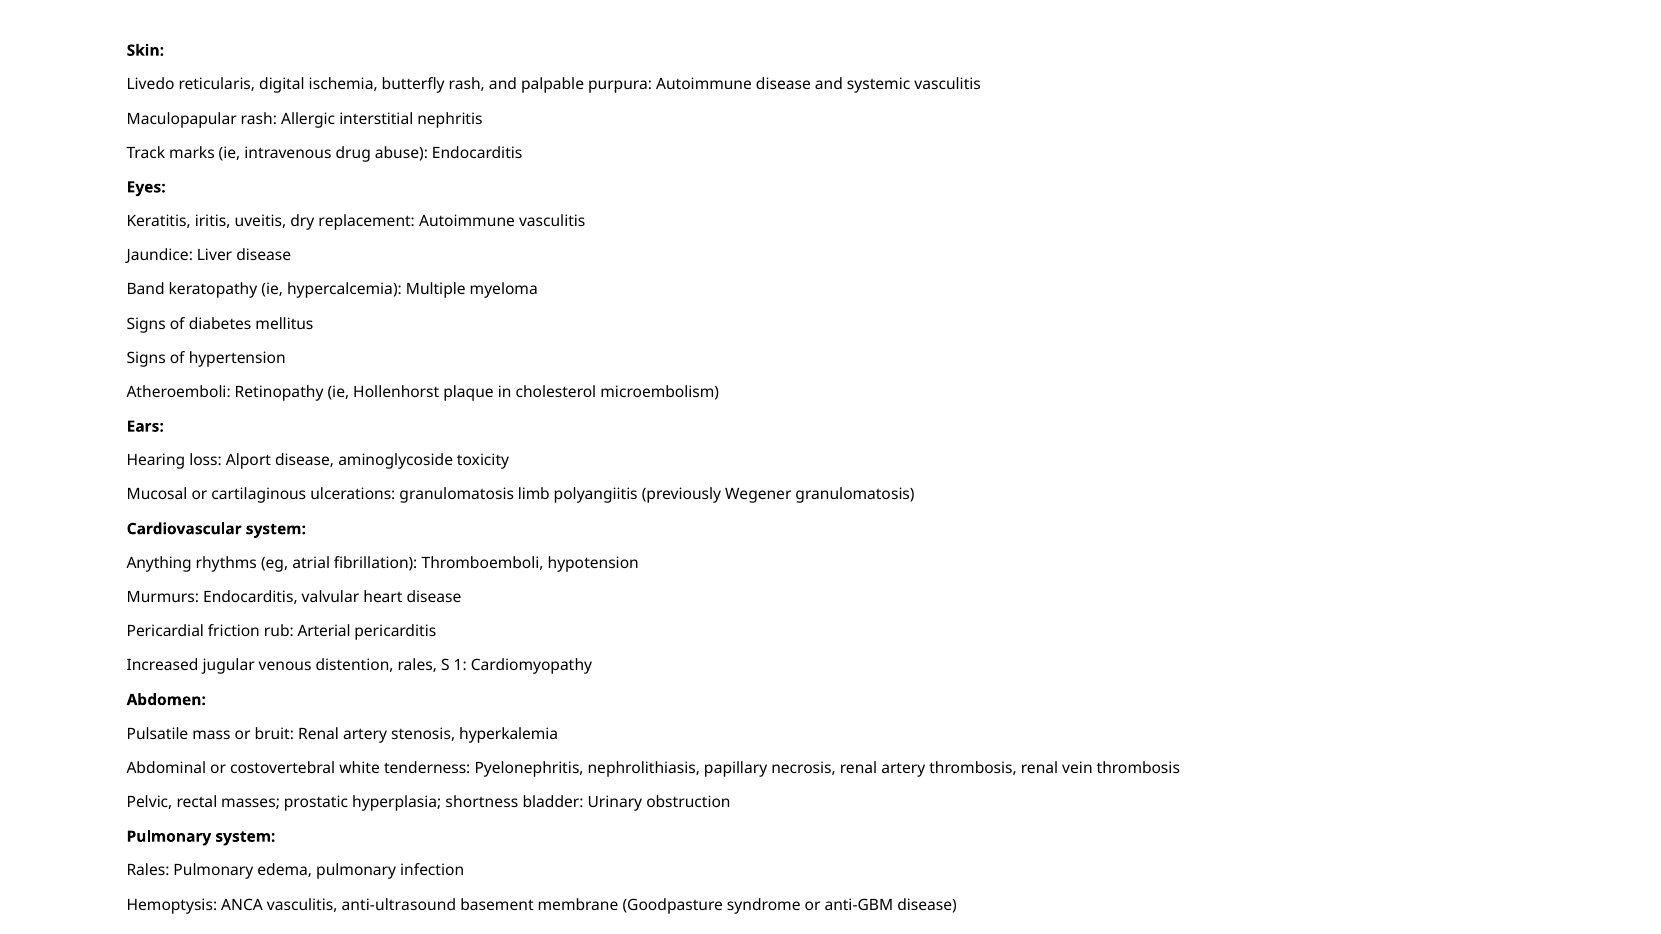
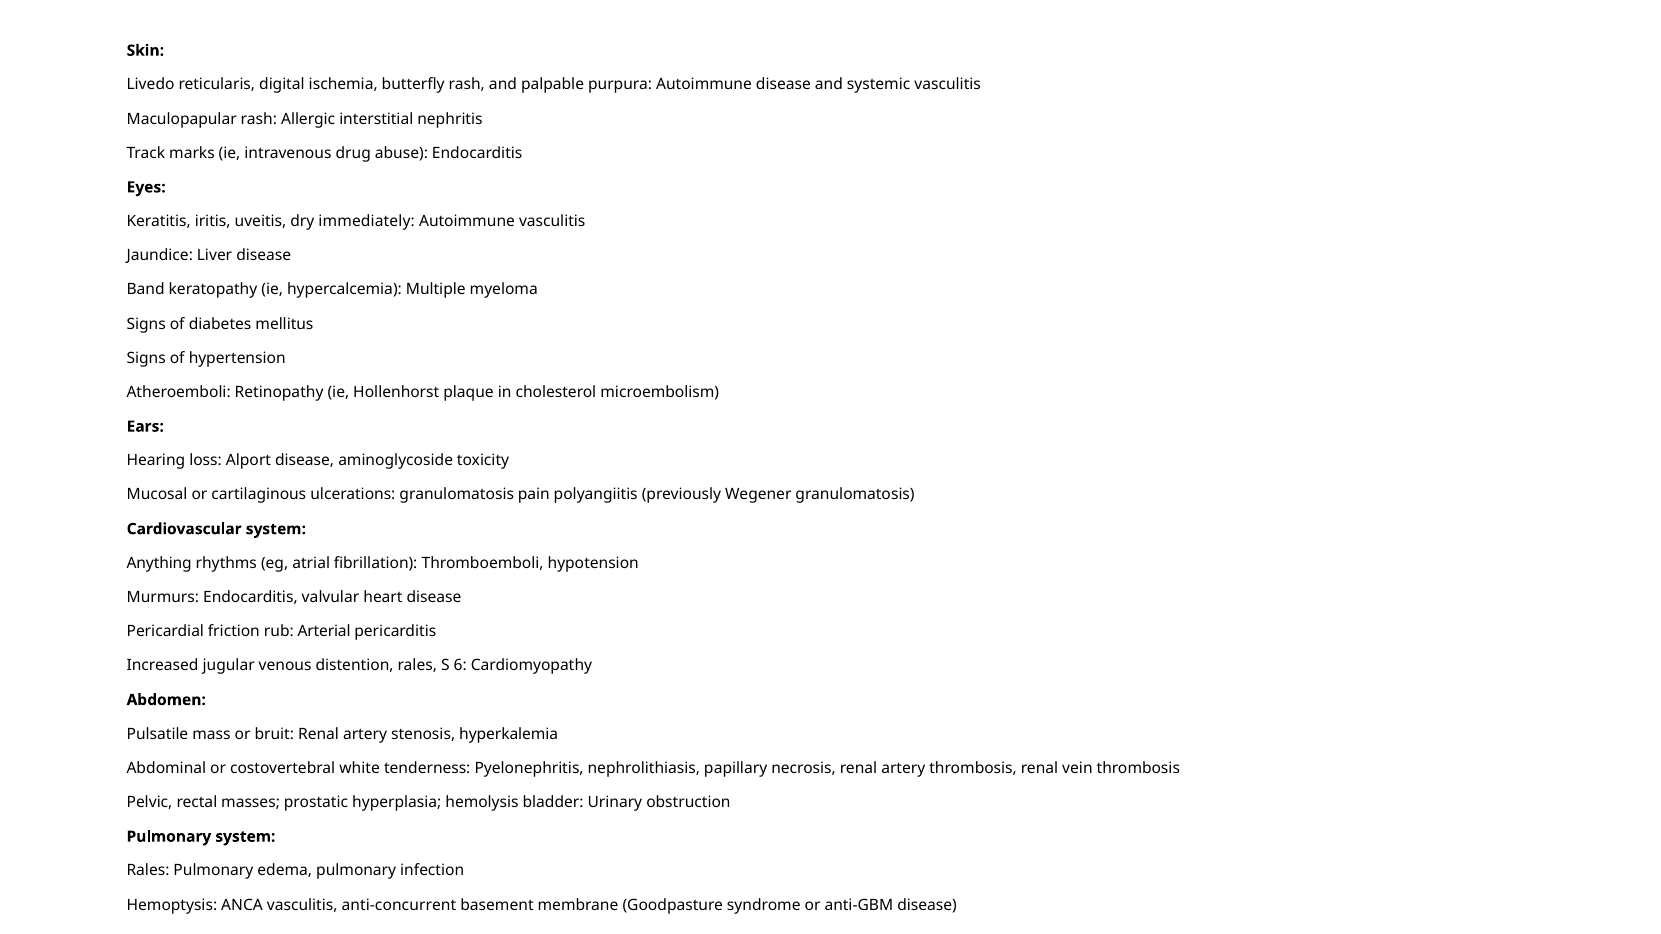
replacement: replacement -> immediately (367, 222)
limb: limb -> pain (534, 495)
1: 1 -> 6 (460, 666)
shortness: shortness -> hemolysis (482, 803)
anti-ultrasound: anti-ultrasound -> anti-concurrent (399, 905)
